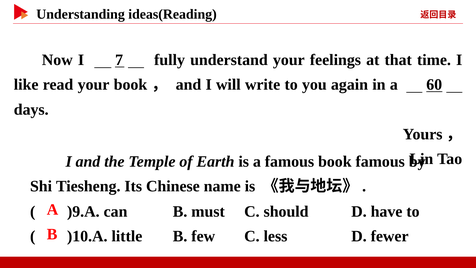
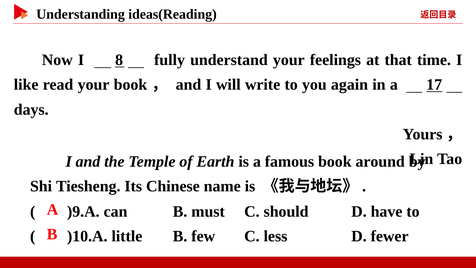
7: 7 -> 8 (119, 60)
60: 60 -> 17 (434, 85)
book famous: famous -> around (380, 161)
